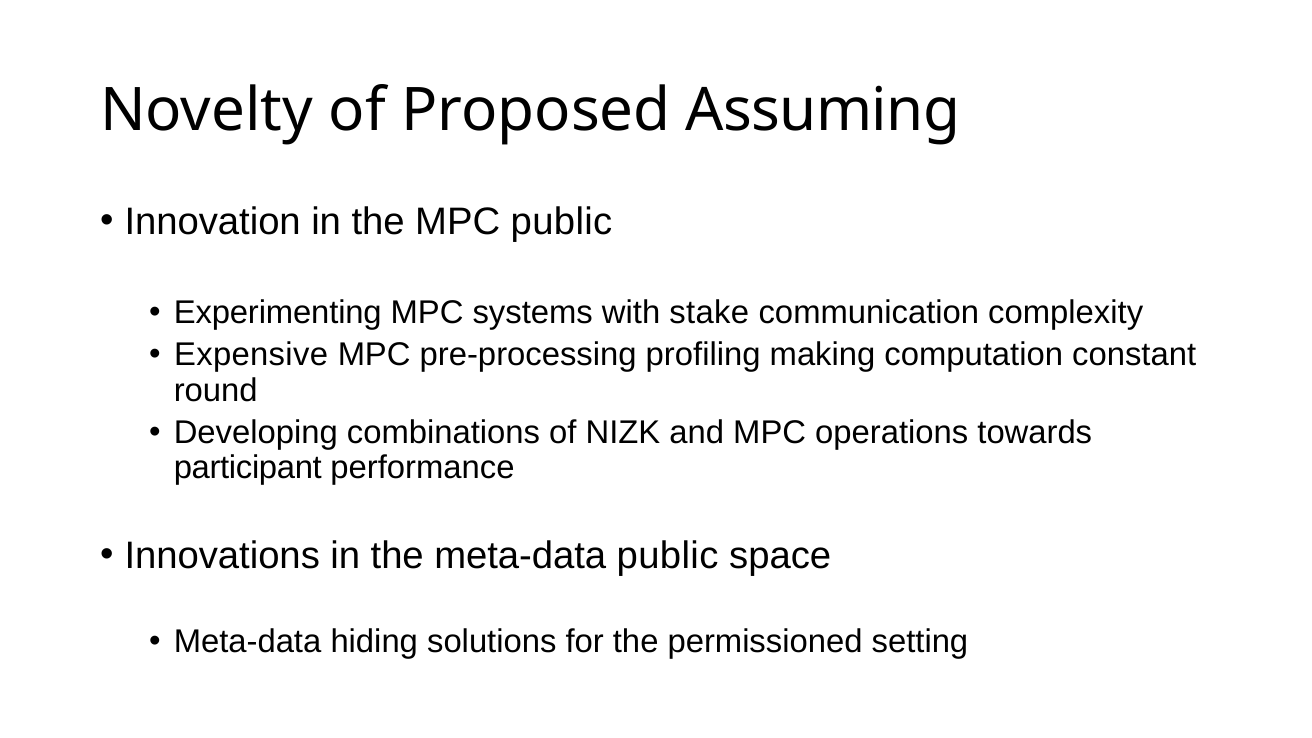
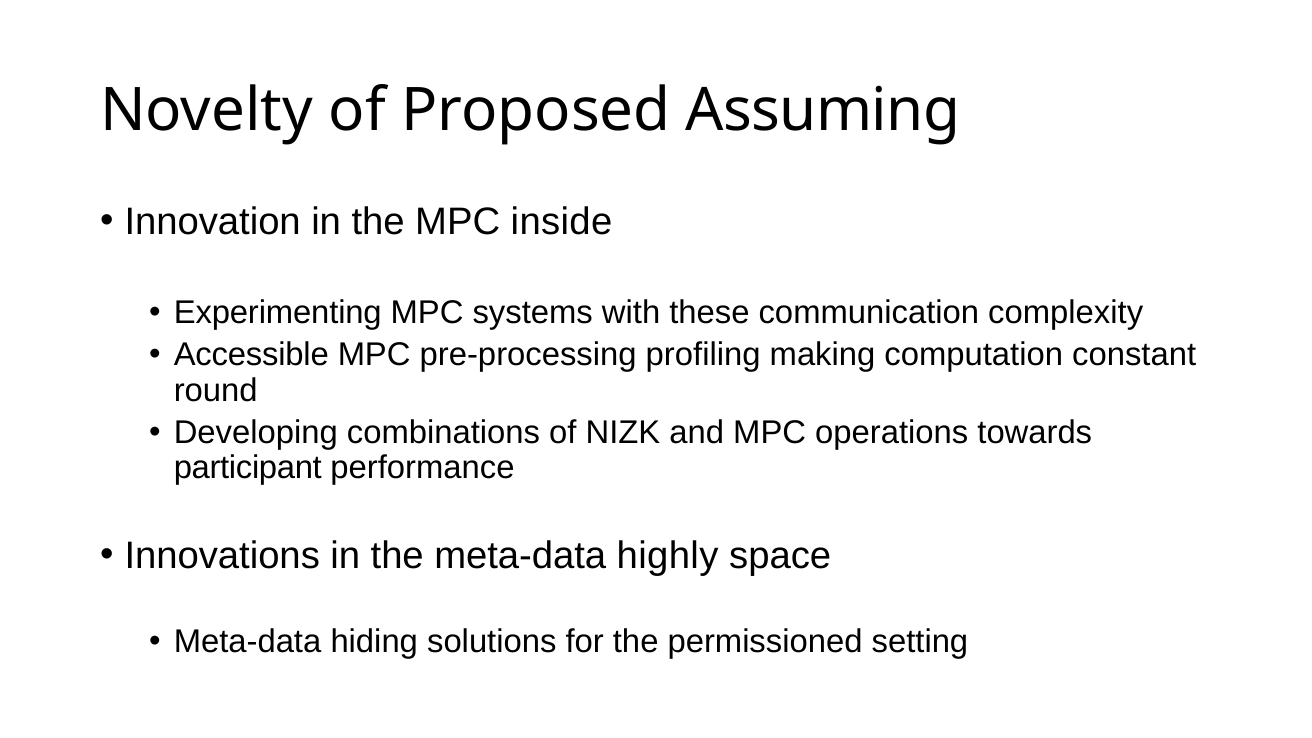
MPC public: public -> inside (562, 222)
stake: stake -> these (709, 313)
Expensive: Expensive -> Accessible (251, 355)
meta-data public: public -> highly (668, 555)
